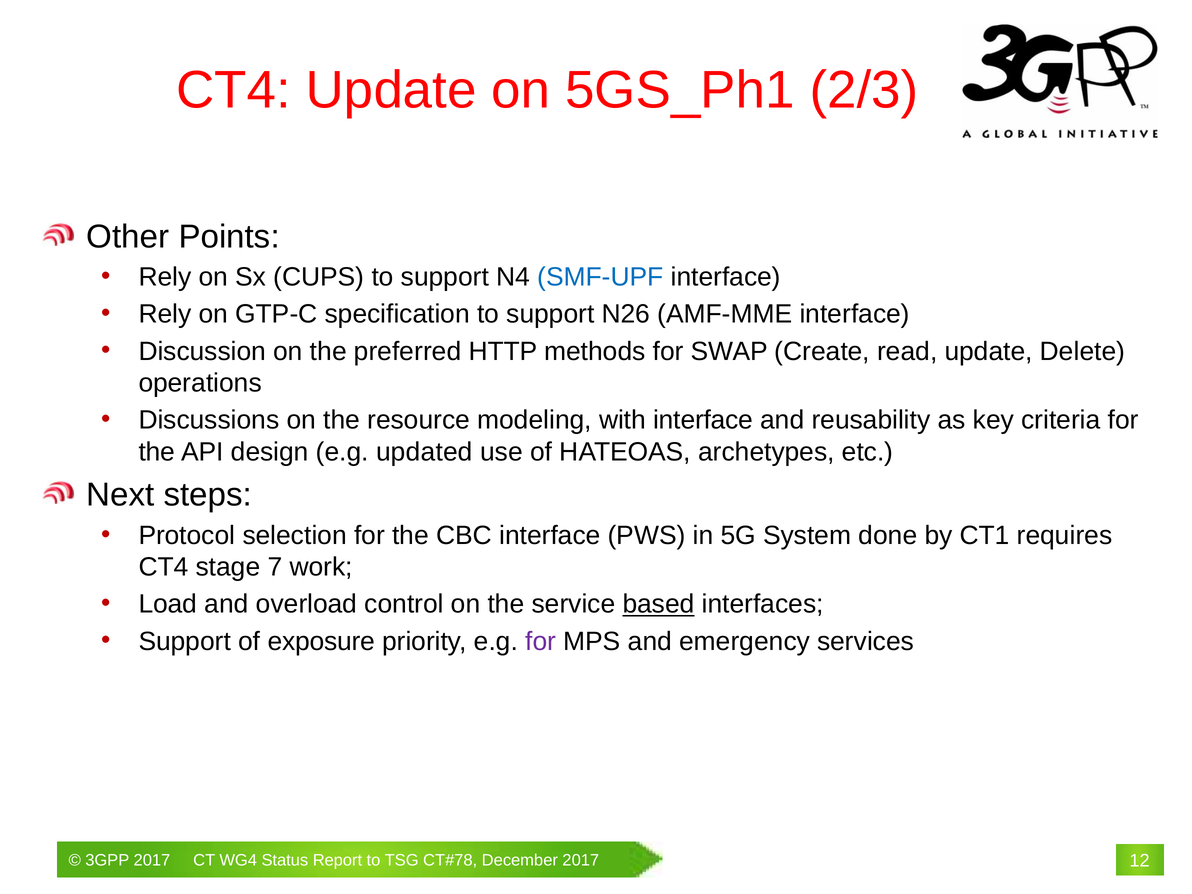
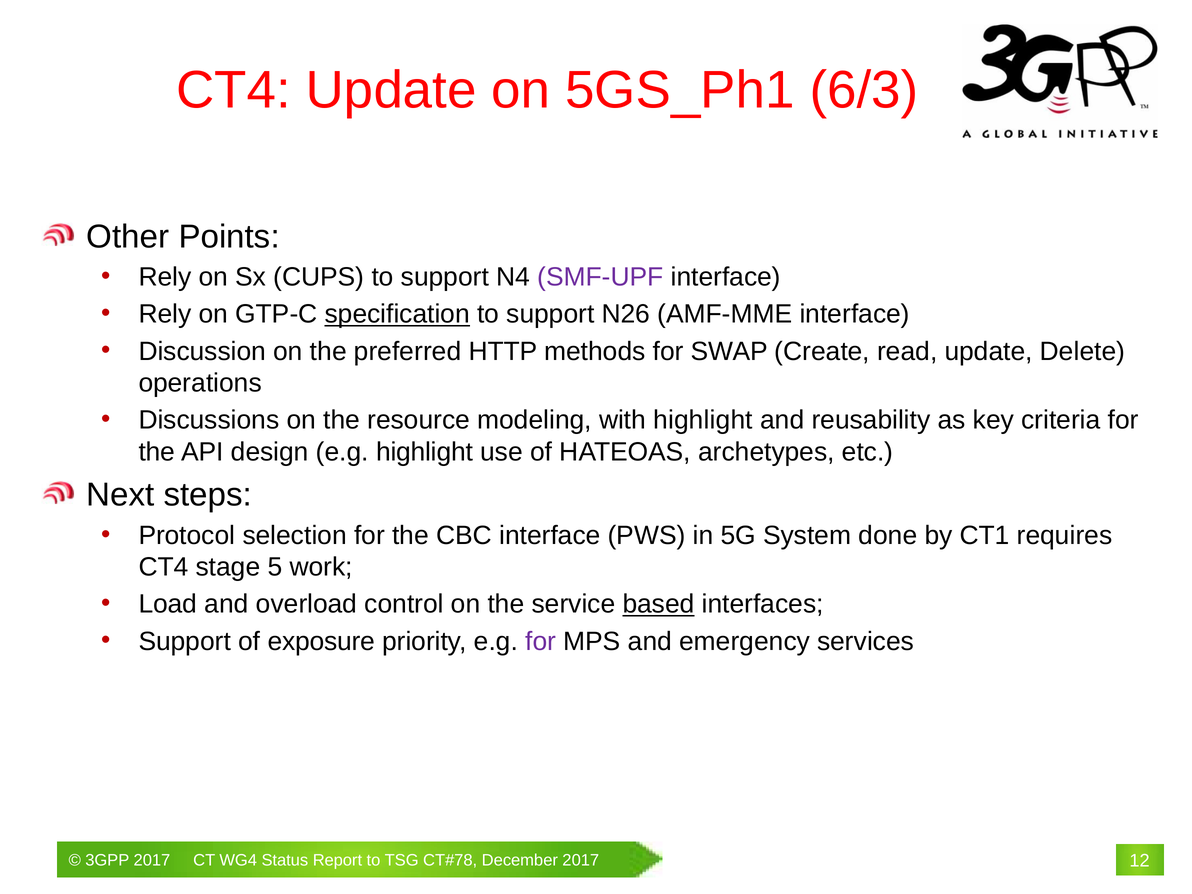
2/3: 2/3 -> 6/3 (864, 90)
SMF-UPF colour: blue -> purple (600, 277)
specification underline: none -> present (397, 314)
with interface: interface -> highlight (703, 420)
e.g updated: updated -> highlight (425, 452)
7: 7 -> 5 (275, 567)
